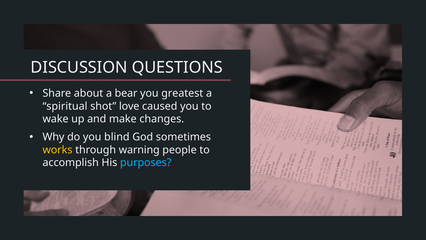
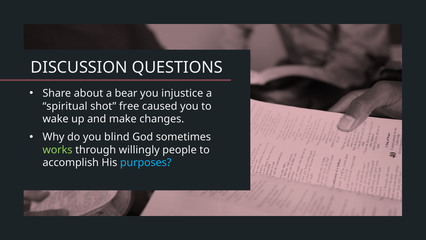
greatest: greatest -> injustice (182, 93)
love: love -> free (129, 106)
works colour: yellow -> light green (58, 150)
warning: warning -> willingly (139, 150)
